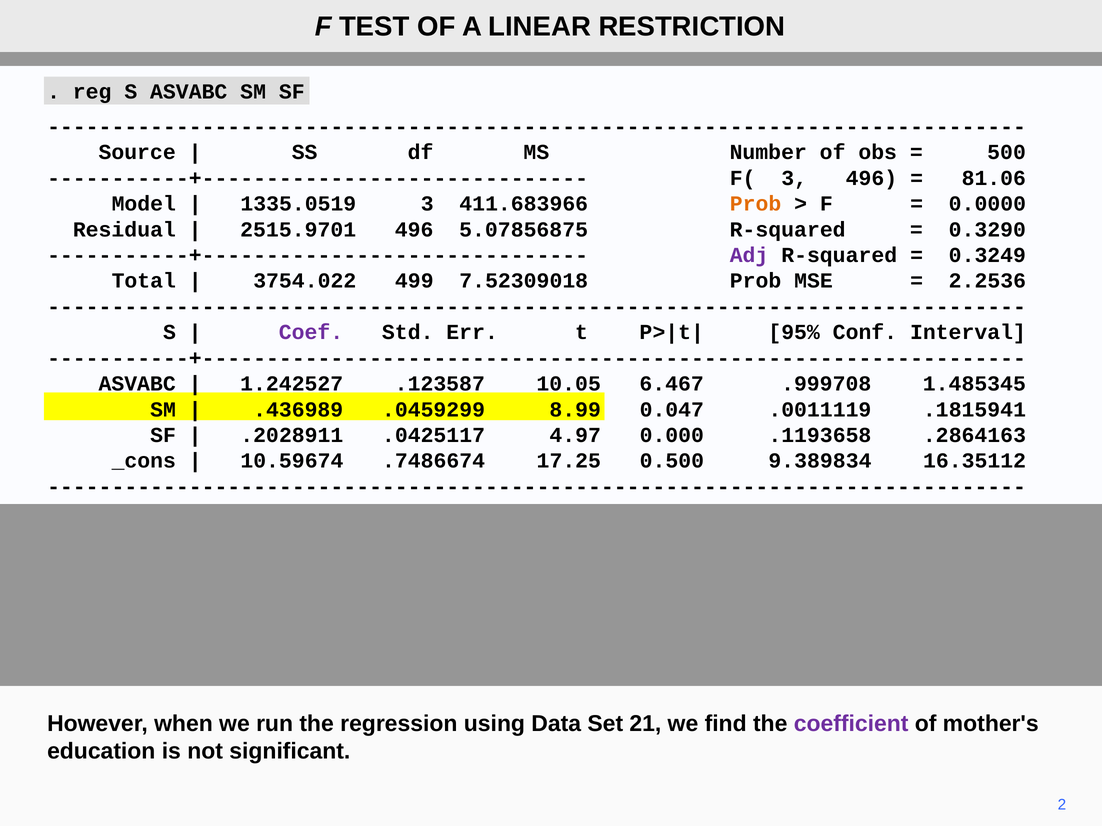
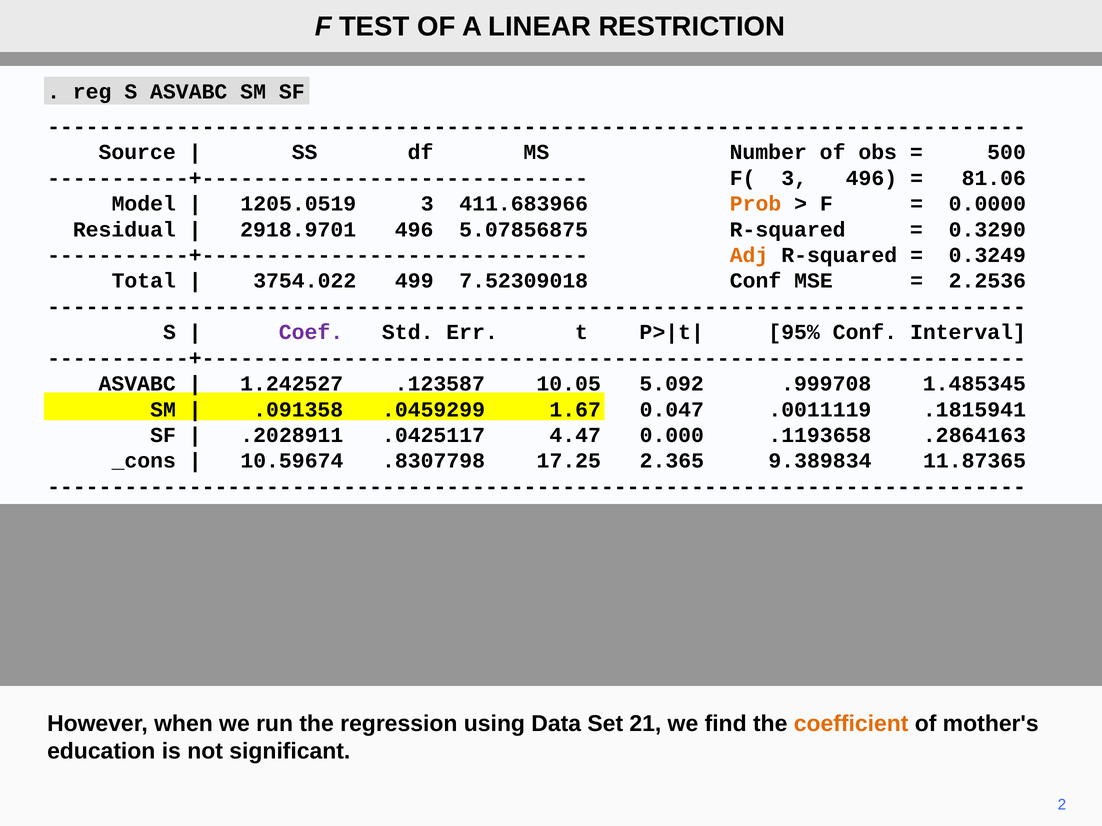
1335.0519: 1335.0519 -> 1205.0519 (298, 204)
2515.9701: 2515.9701 -> 2918.9701 (298, 230)
Adj colour: purple -> orange (749, 255)
7.52309018 Prob: Prob -> Conf (756, 281)
6.467: 6.467 -> 5.092 (672, 384)
.436989: .436989 -> .091358 (298, 410)
8.99: 8.99 -> 1.67 (575, 410)
4.97: 4.97 -> 4.47 (575, 435)
.7486674: .7486674 -> .8307798 (434, 461)
0.500: 0.500 -> 2.365 (672, 461)
16.35112: 16.35112 -> 11.87365 (975, 461)
coefficient colour: purple -> orange (851, 724)
